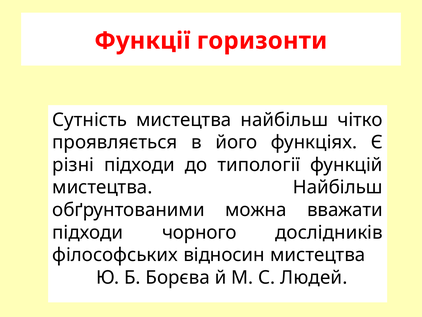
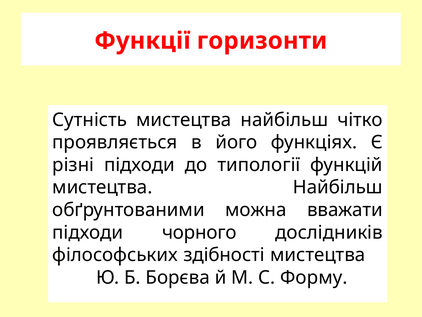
відносин: відносин -> здібності (224, 255)
Людей: Людей -> Форму (314, 277)
